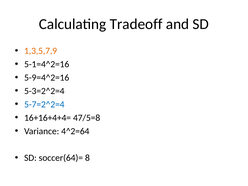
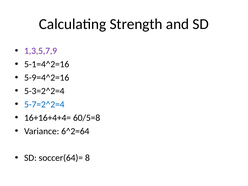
Tradeoff: Tradeoff -> Strength (136, 24)
1,3,5,7,9 colour: orange -> purple (41, 51)
47/5=8: 47/5=8 -> 60/5=8 (87, 118)
4^2=64: 4^2=64 -> 6^2=64 (75, 131)
